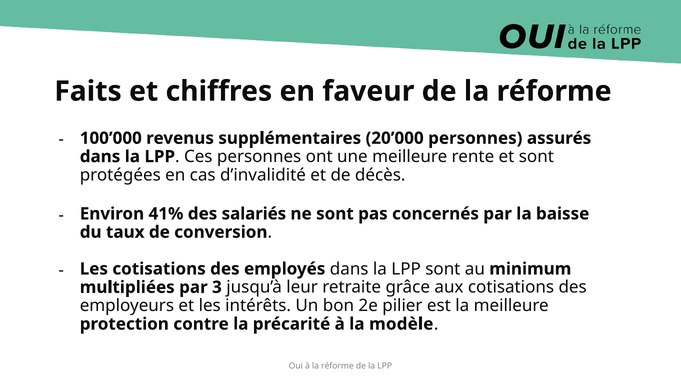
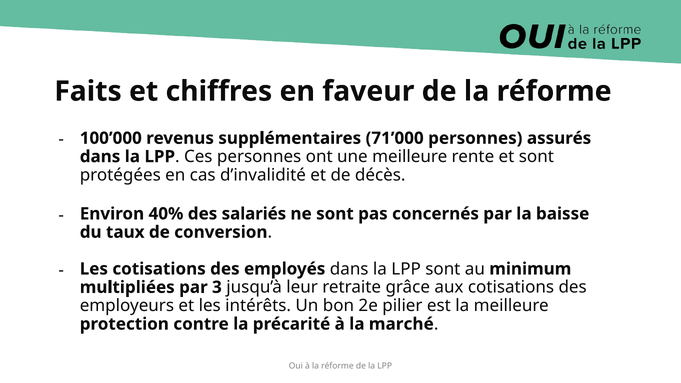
20’000: 20’000 -> 71’000 (395, 138)
41%: 41% -> 40% (166, 214)
modèle: modèle -> marché (401, 324)
